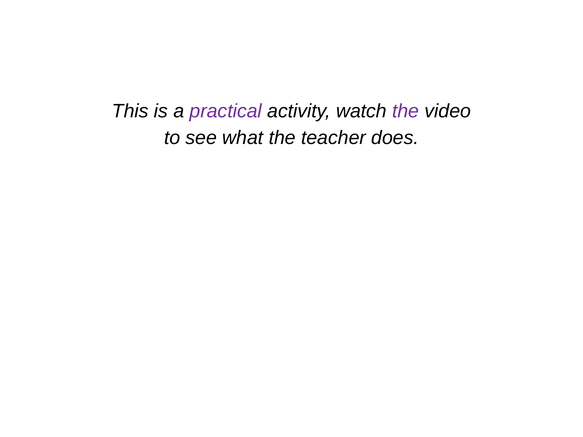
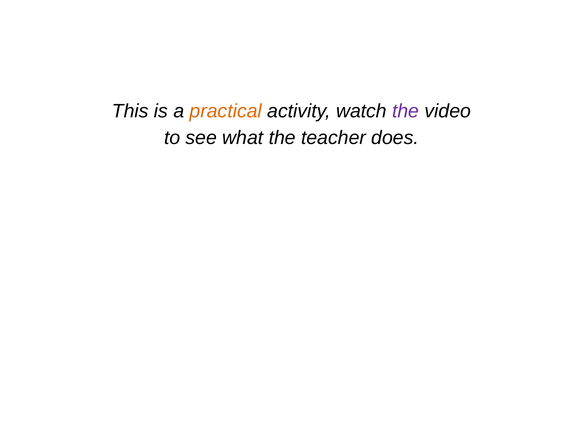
practical colour: purple -> orange (226, 111)
